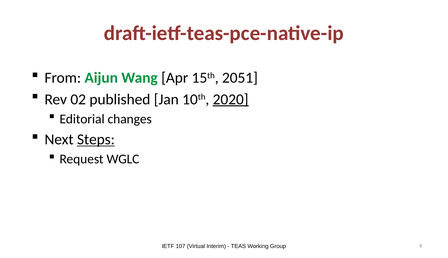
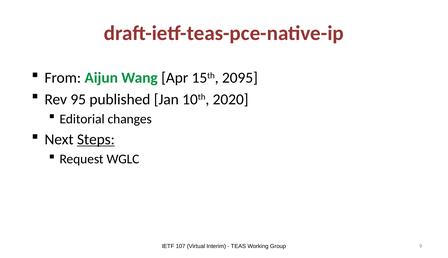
2051: 2051 -> 2095 (240, 78)
02: 02 -> 95 (78, 99)
2020 underline: present -> none (231, 99)
